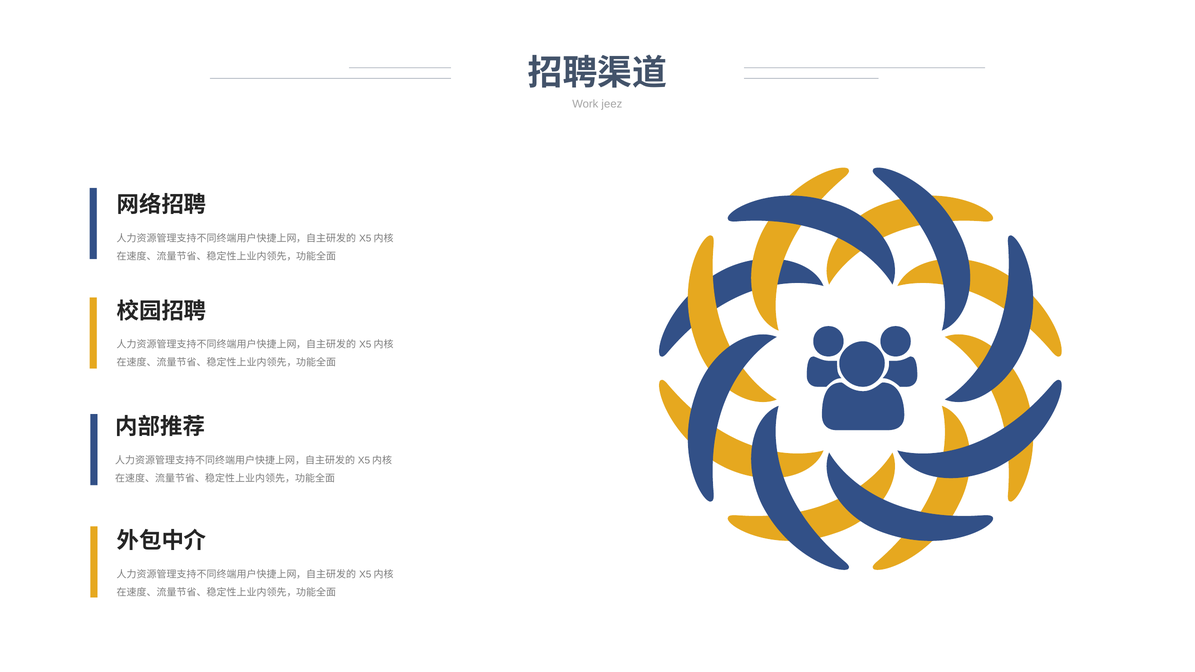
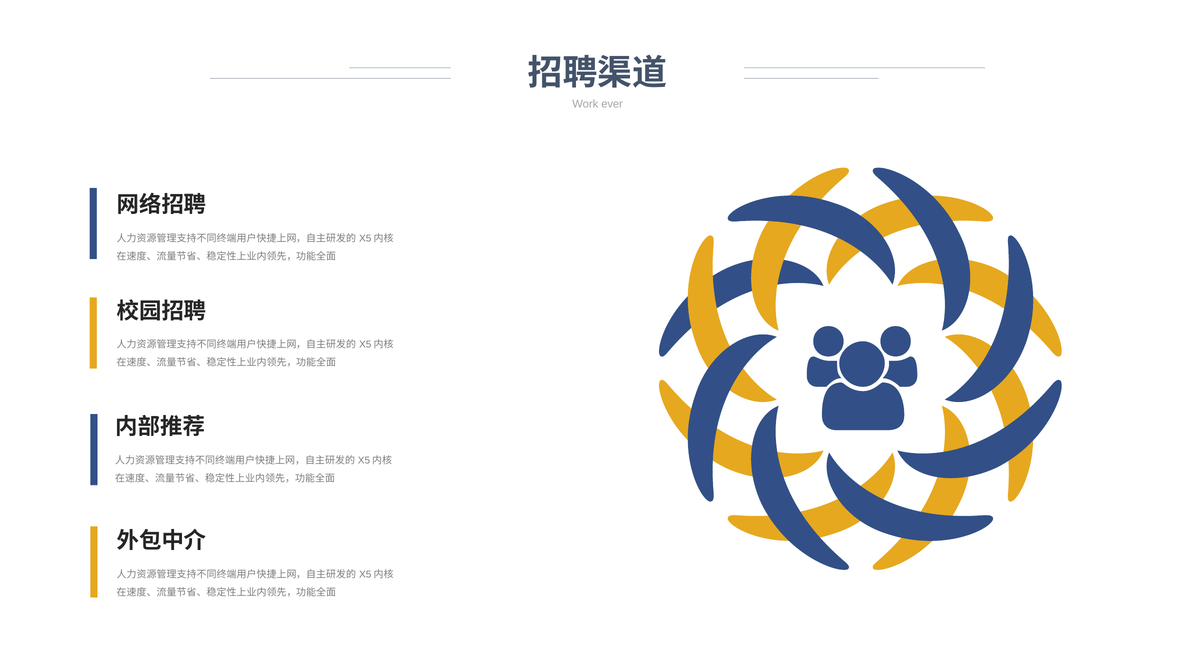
jeez: jeez -> ever (612, 104)
